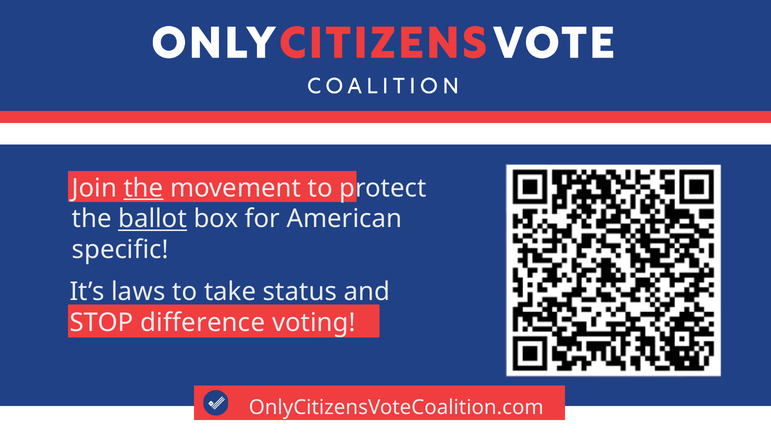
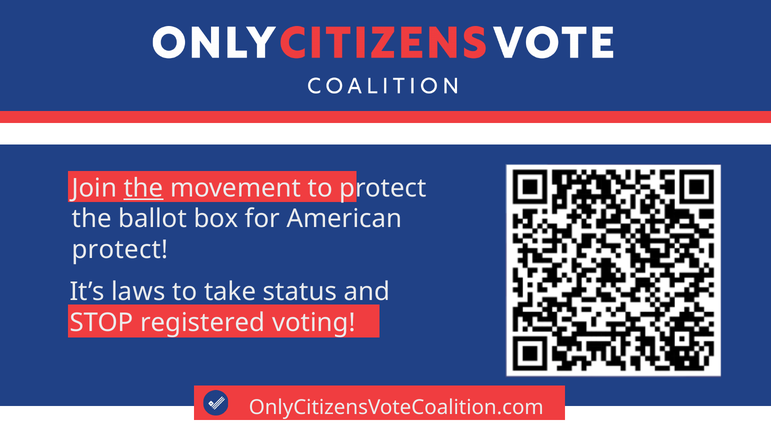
ballot underline: present -> none (153, 219)
specific: specific -> protect (120, 250)
difference: difference -> registered (203, 322)
